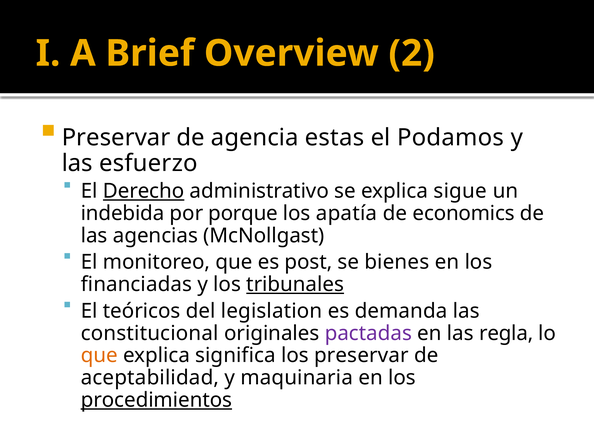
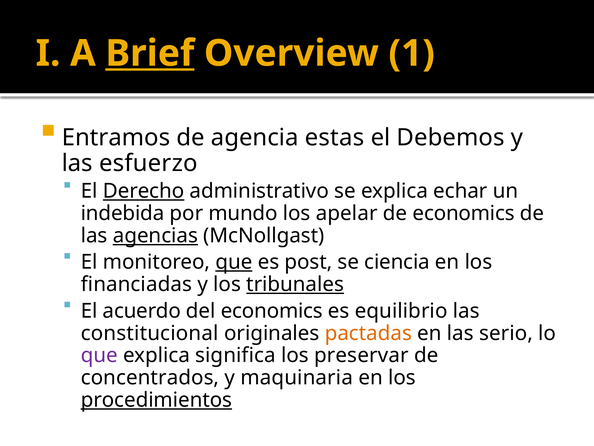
Brief underline: none -> present (150, 53)
2: 2 -> 1 (412, 53)
Preservar: Preservar -> Entramos (116, 137)
Podamos: Podamos -> Debemos (451, 137)
sigue: sigue -> echar (460, 191)
porque: porque -> mundo (243, 213)
apatía: apatía -> apelar (347, 213)
agencias underline: none -> present (155, 235)
que underline: none -> present (234, 262)
bienes: bienes -> ciencia (397, 262)
teóricos: teóricos -> acuerdo (142, 311)
del legislation: legislation -> economics (272, 311)
demanda: demanda -> equilibrio (401, 311)
pactadas colour: purple -> orange (368, 333)
regla: regla -> serio (506, 333)
que colour: orange -> purple (99, 355)
aceptabilidad: aceptabilidad -> concentrados (150, 377)
